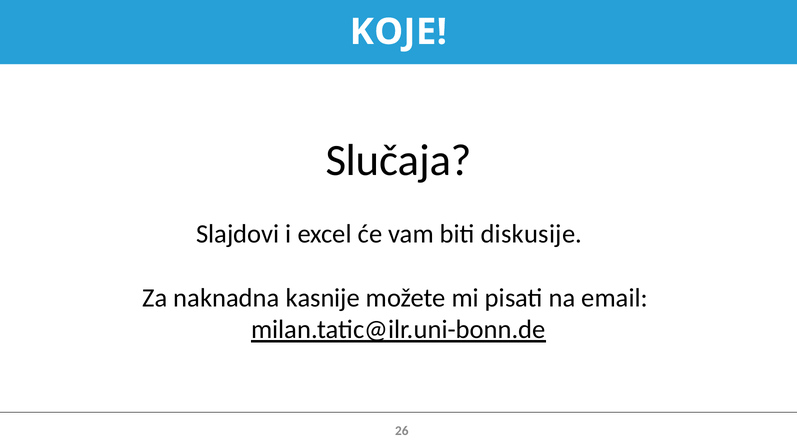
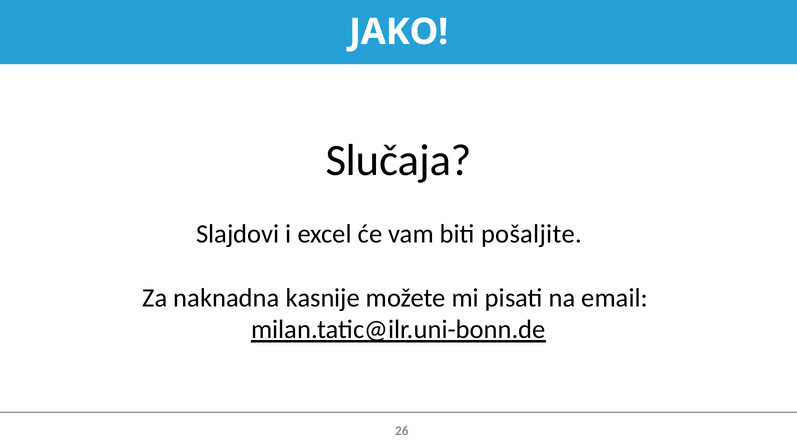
KOJE: KOJE -> JAKO (399, 32)
diskusije: diskusije -> pošaljite (531, 234)
